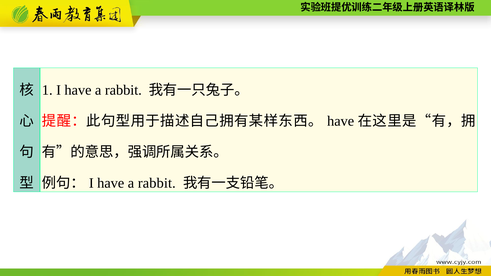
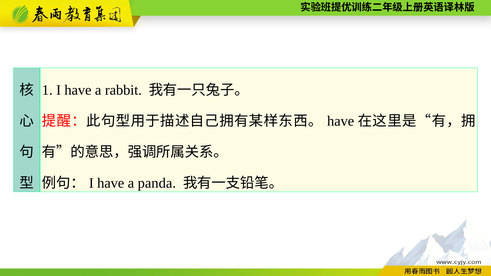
rabbit: rabbit -> panda (157, 183)
